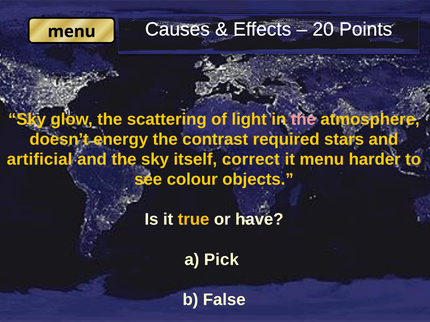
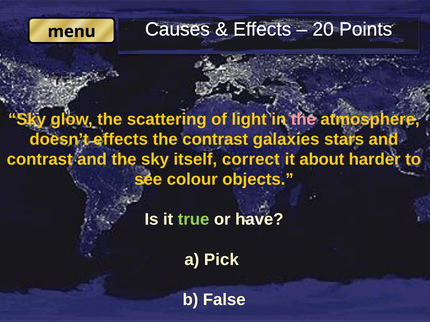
doesn’t energy: energy -> effects (121, 139)
required: required -> galaxies (286, 139)
artificial: artificial -> contrast (40, 160)
it menu: menu -> about (322, 160)
true colour: yellow -> light green (194, 220)
